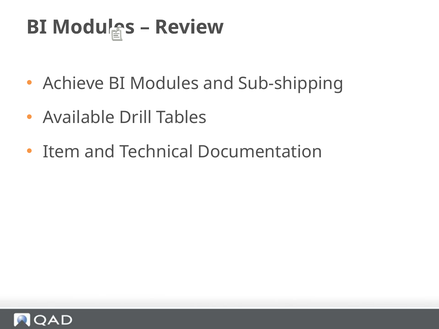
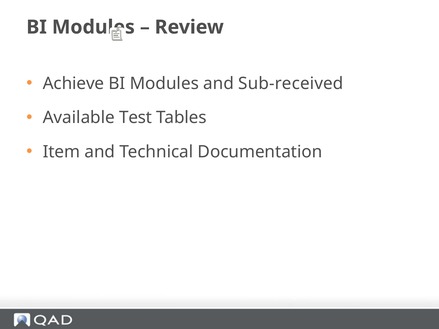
Sub-shipping: Sub-shipping -> Sub-received (291, 84)
Drill: Drill -> Test (136, 118)
